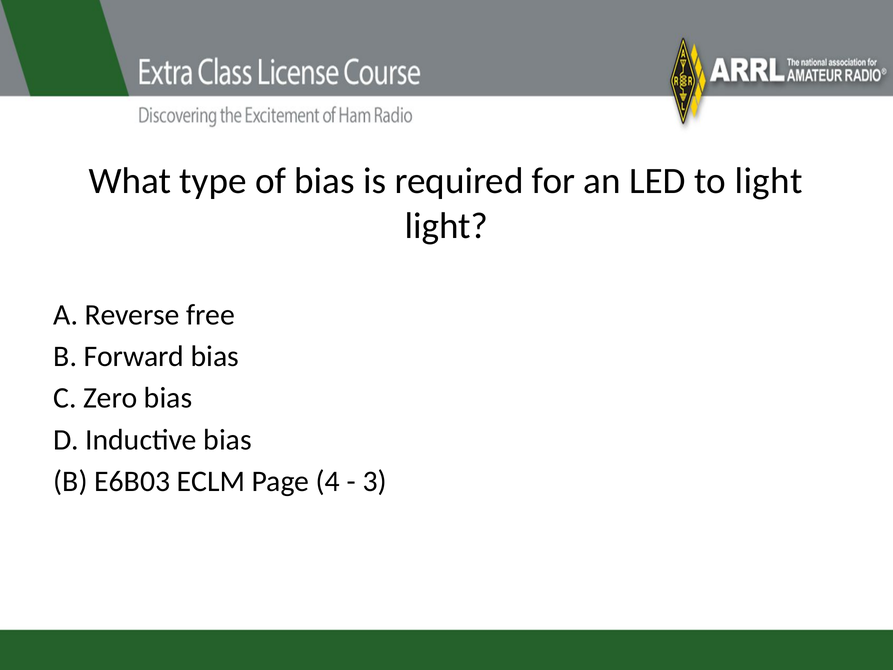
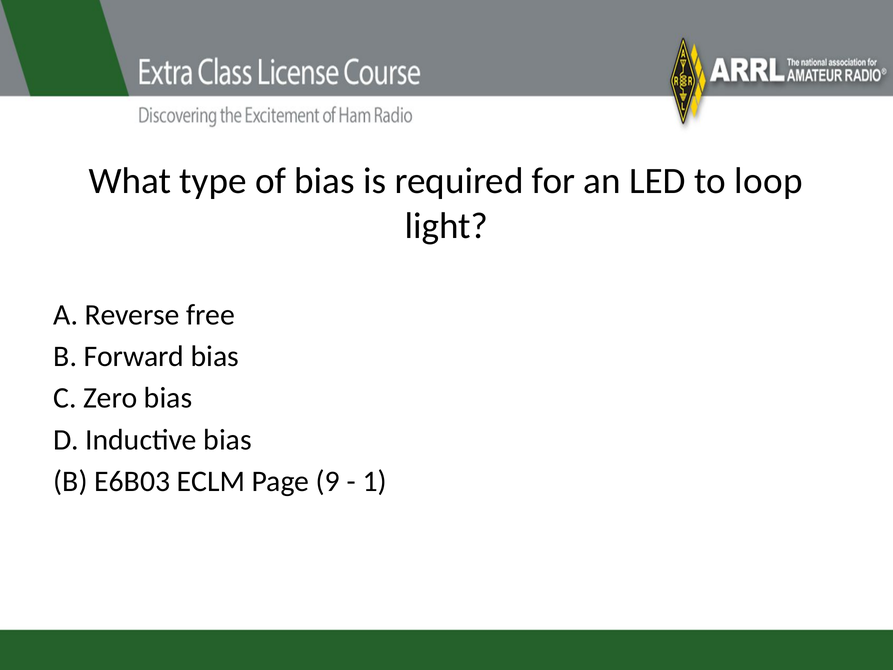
to light: light -> loop (769, 181)
4: 4 -> 9 (328, 481)
3: 3 -> 1 (375, 481)
